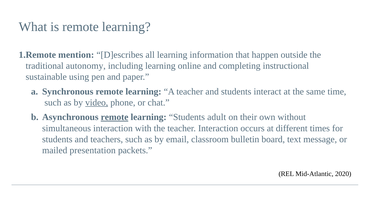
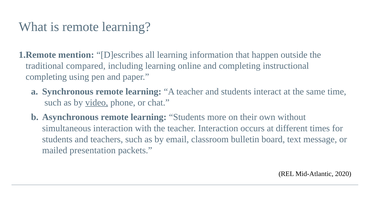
autonomy: autonomy -> compared (86, 66)
sustainable: sustainable -> completing (46, 77)
remote underline: present -> none (115, 117)
adult: adult -> more (217, 117)
